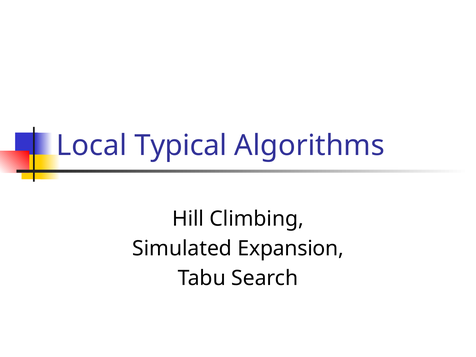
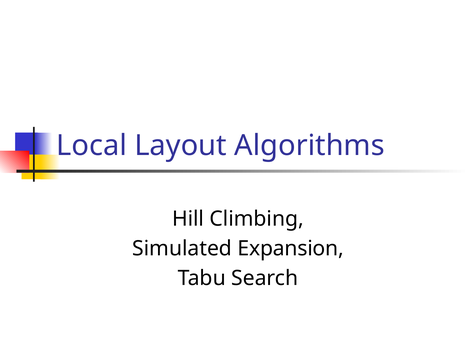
Typical: Typical -> Layout (181, 146)
